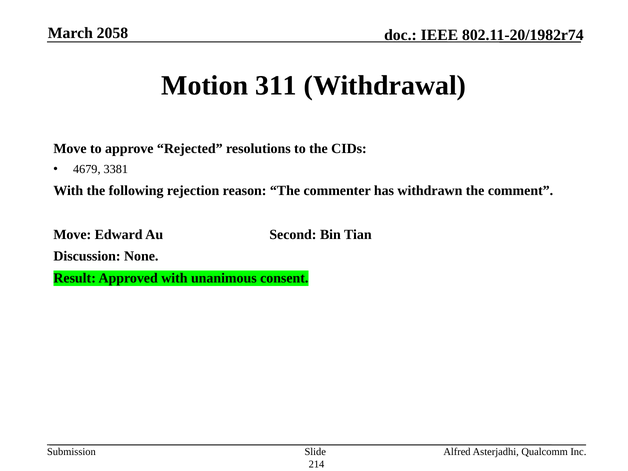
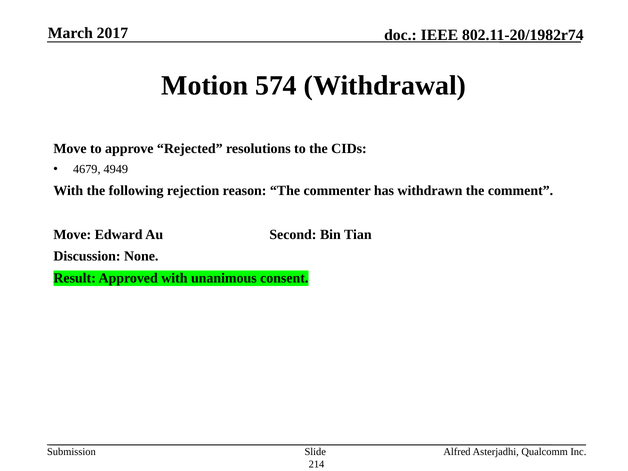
2058: 2058 -> 2017 (112, 33)
311: 311 -> 574 (276, 86)
3381: 3381 -> 4949 (116, 169)
